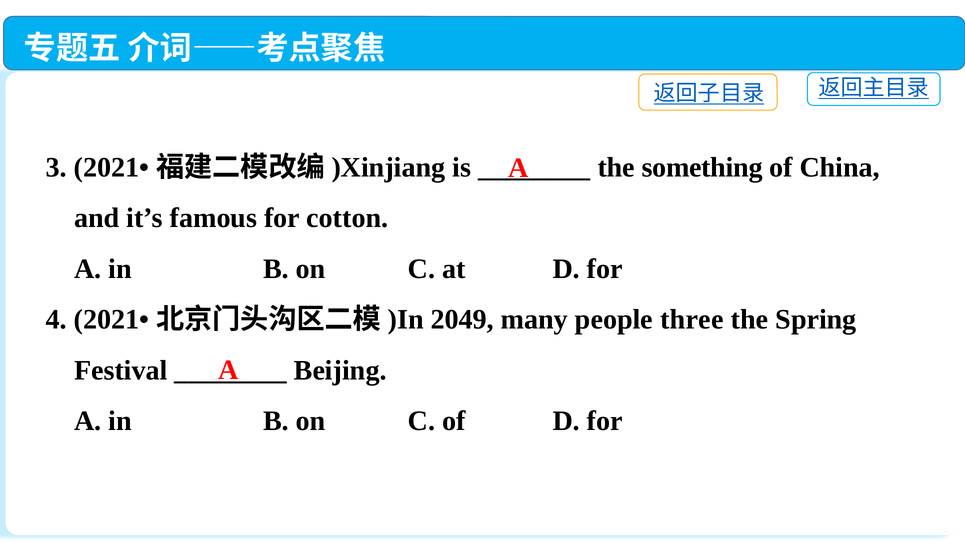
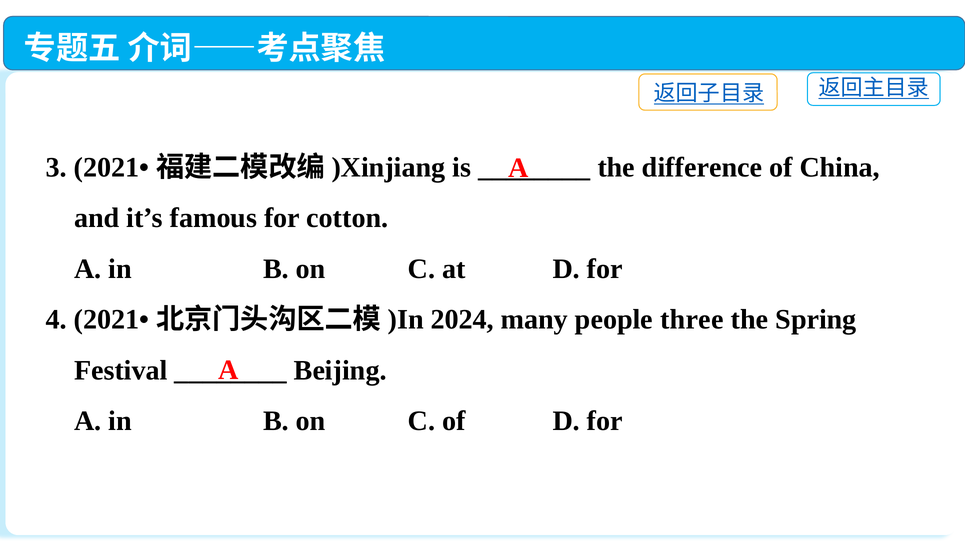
something: something -> difference (702, 167)
2049: 2049 -> 2024 (462, 319)
